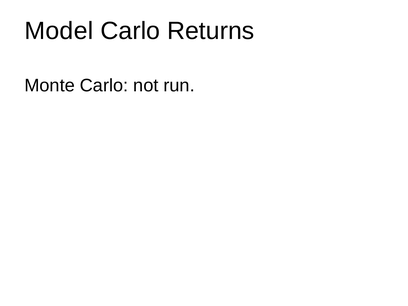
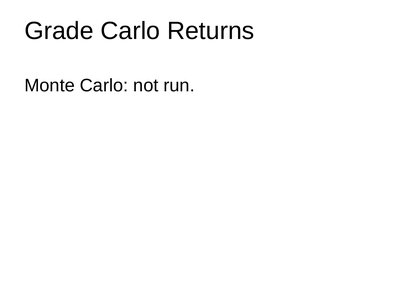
Model: Model -> Grade (59, 31)
